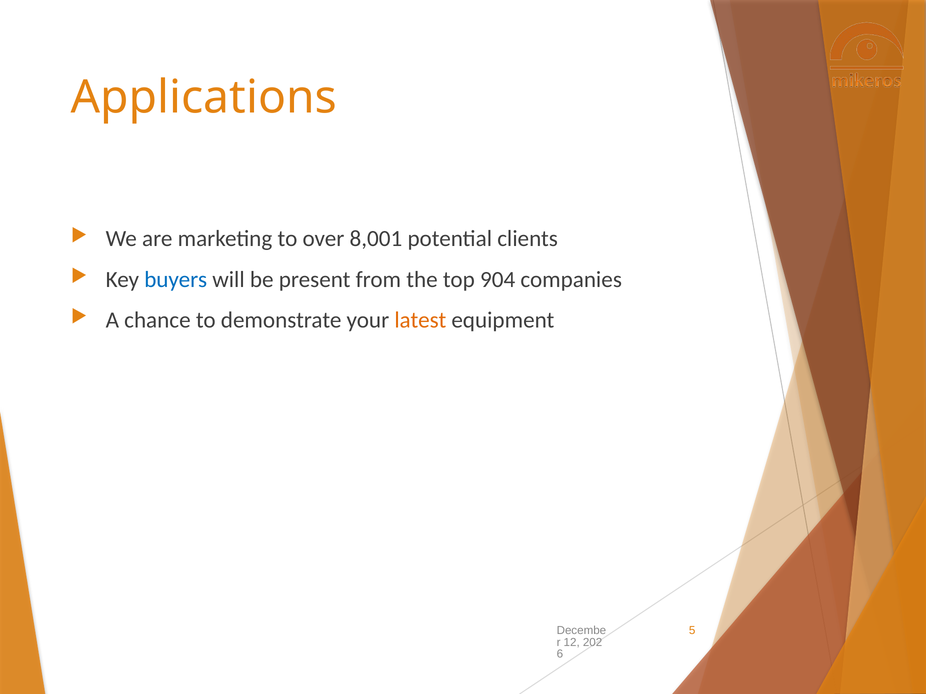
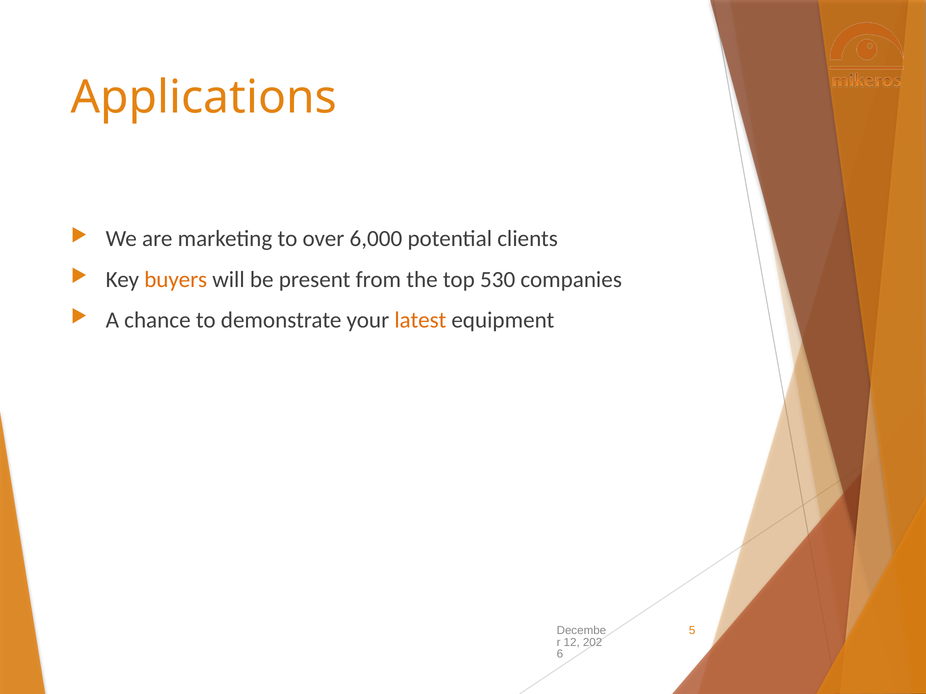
8,001: 8,001 -> 6,000 (376, 239)
buyers colour: blue -> orange (176, 280)
904: 904 -> 530 (498, 280)
